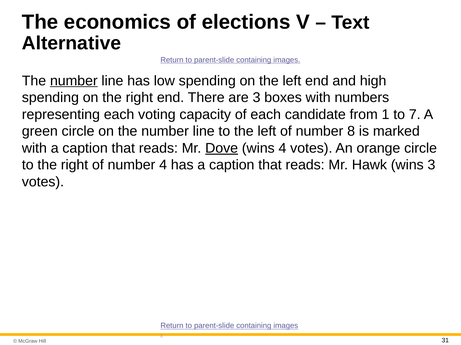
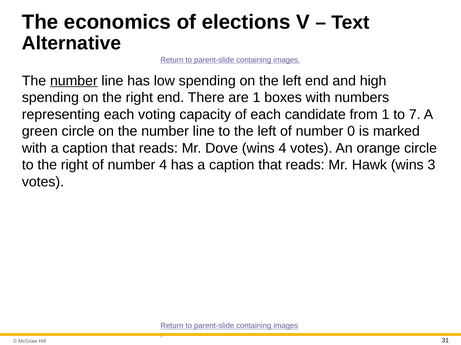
are 3: 3 -> 1 (257, 98)
8: 8 -> 0 (351, 132)
Dove underline: present -> none (222, 148)
